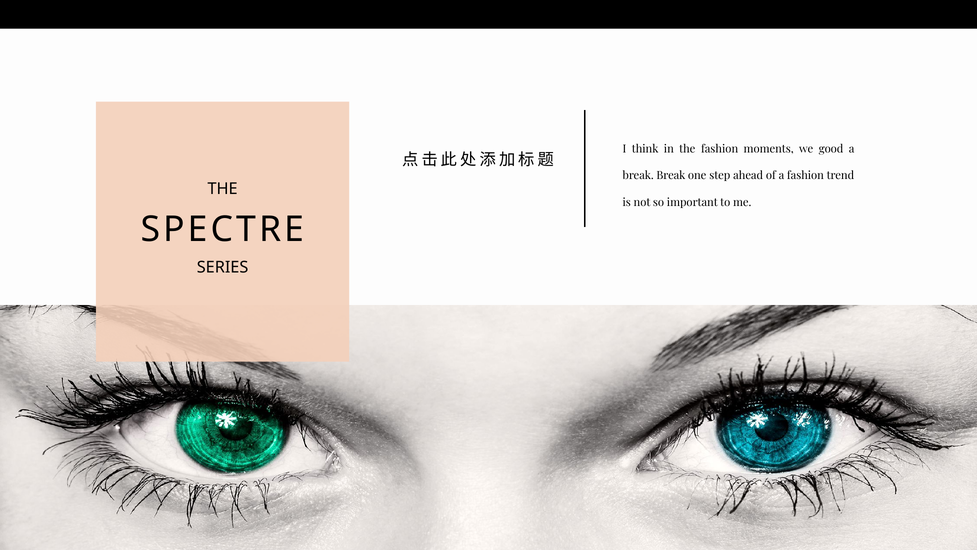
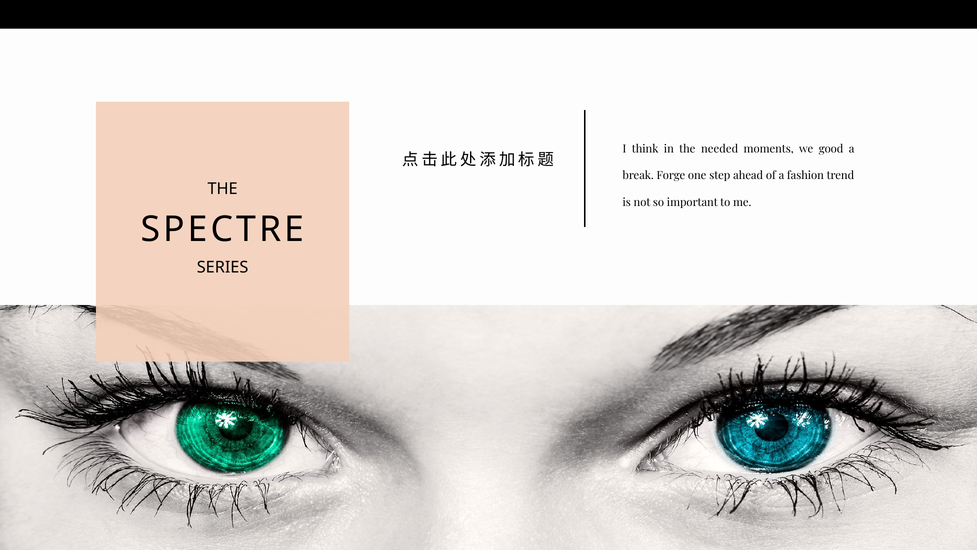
the fashion: fashion -> needed (720, 149)
break Break: Break -> Forge (671, 176)
